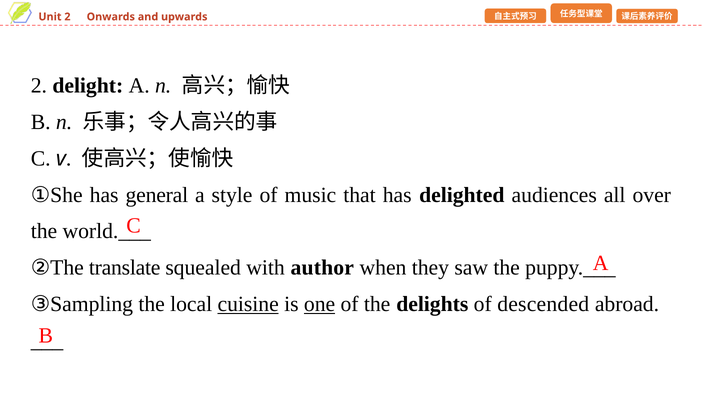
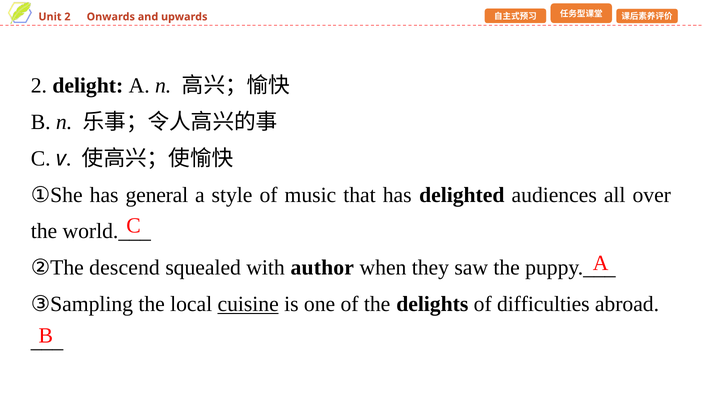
translate: translate -> descend (125, 268)
one underline: present -> none (320, 304)
descended: descended -> difficulties (543, 304)
